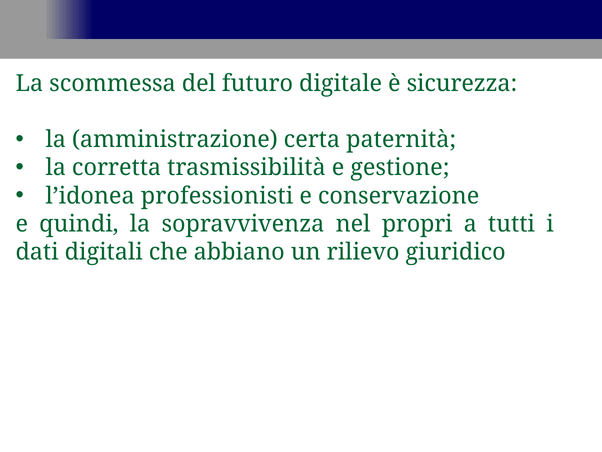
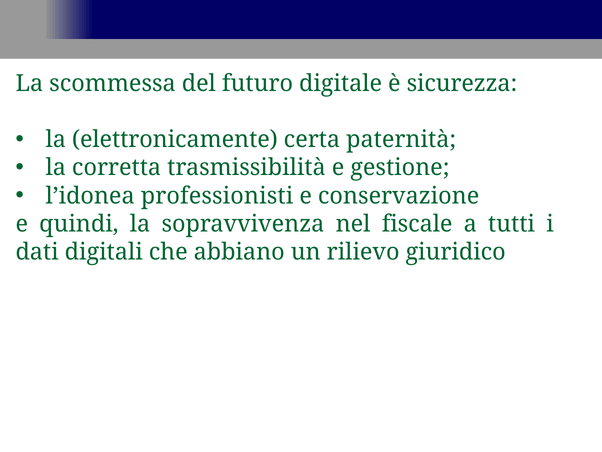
amministrazione: amministrazione -> elettronicamente (175, 139)
propri: propri -> fiscale (417, 224)
